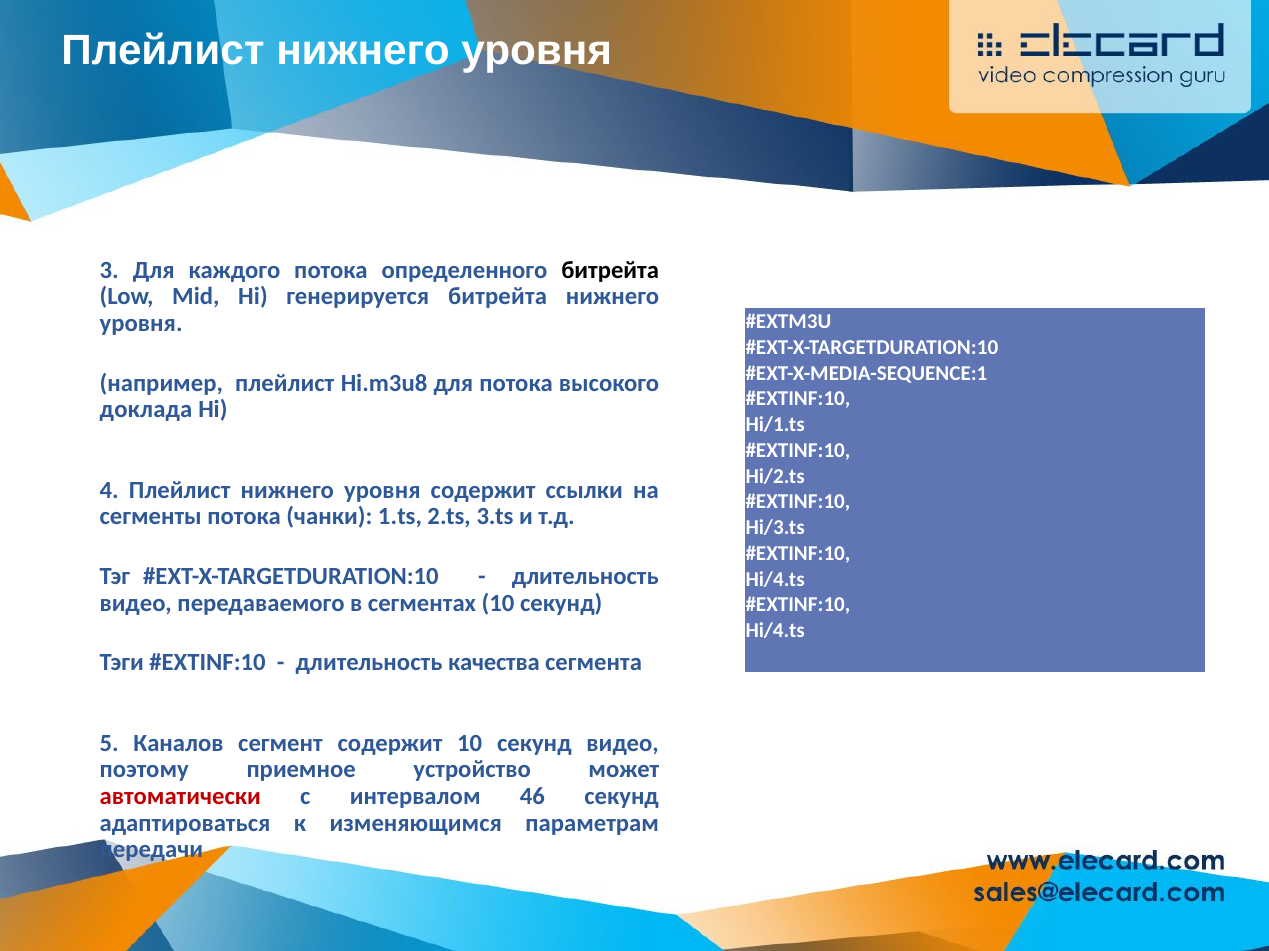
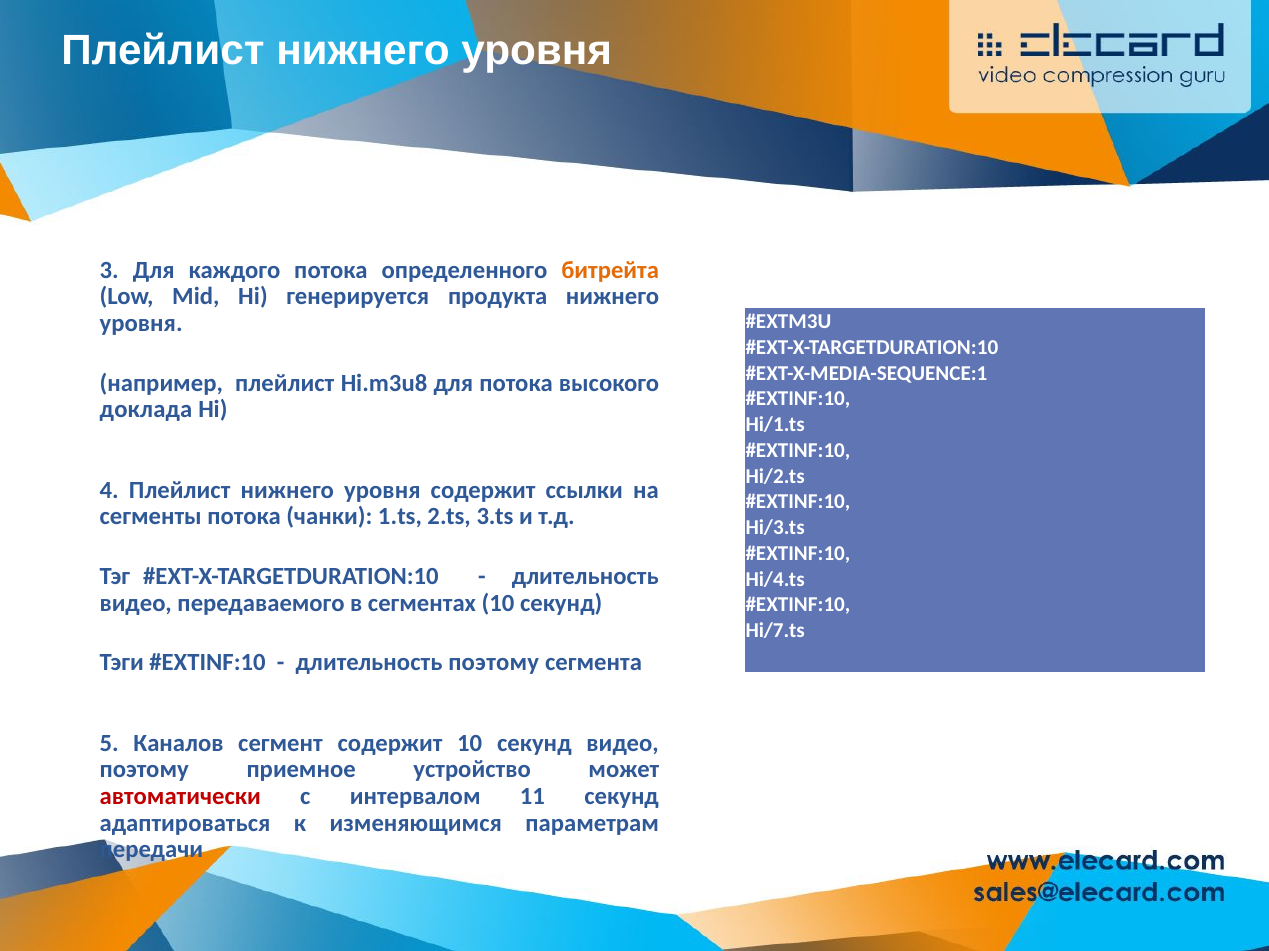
битрейта colour: black -> orange (610, 270)
генерируется битрейта: битрейта -> продукта (498, 297)
Hi/4.ts: Hi/4.ts -> Hi/7.ts (775, 631)
длительность качества: качества -> поэтому (494, 663)
46: 46 -> 11 (532, 797)
